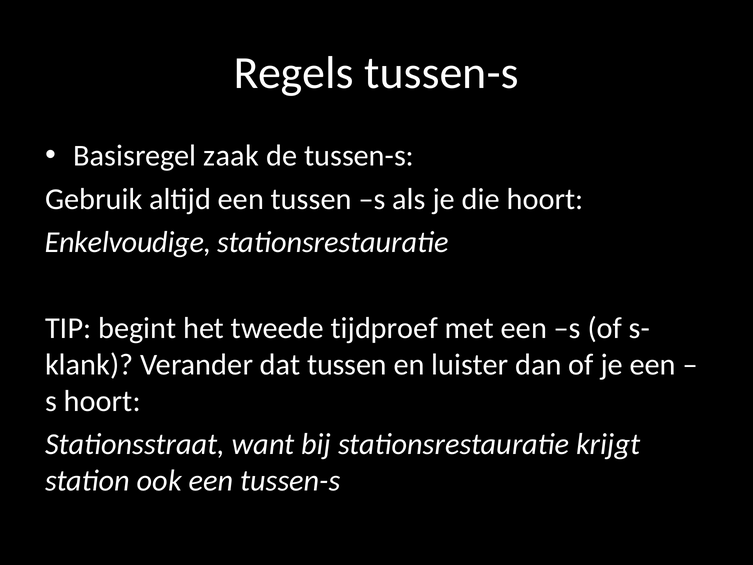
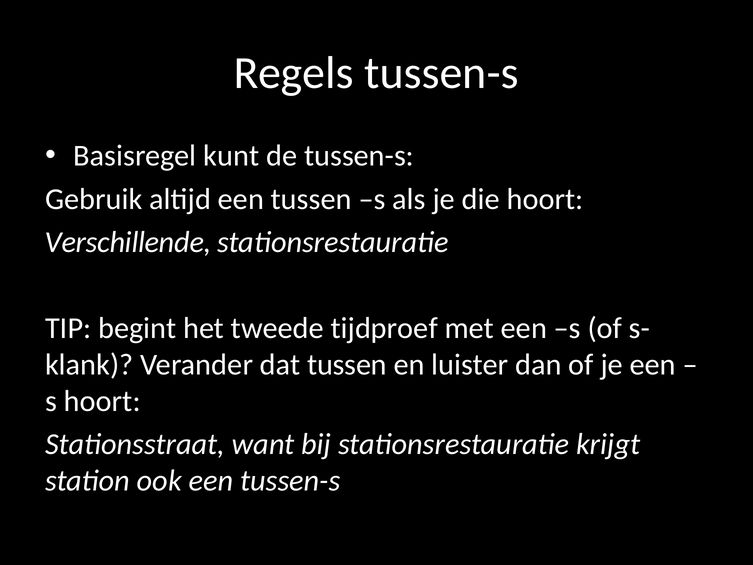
zaak: zaak -> kunt (231, 156)
Enkelvoudige: Enkelvoudige -> Verschillende (128, 242)
